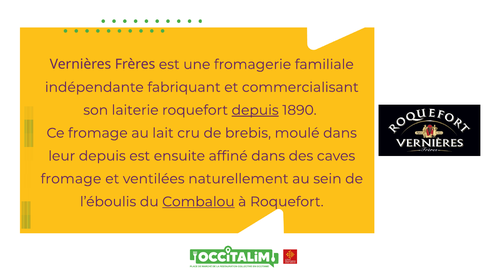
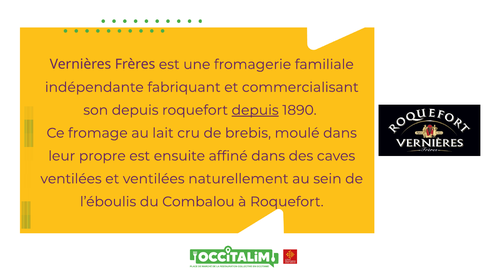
son laiterie: laiterie -> depuis (135, 110)
leur depuis: depuis -> propre (102, 156)
fromage: fromage -> ventilées (71, 179)
Combalou underline: present -> none (198, 202)
